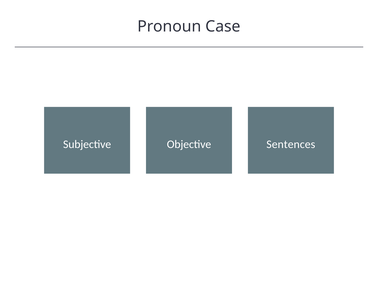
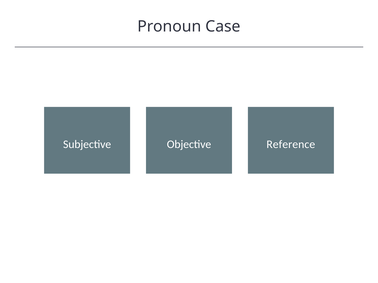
Sentences: Sentences -> Reference (291, 145)
